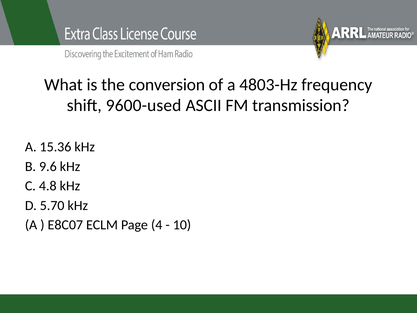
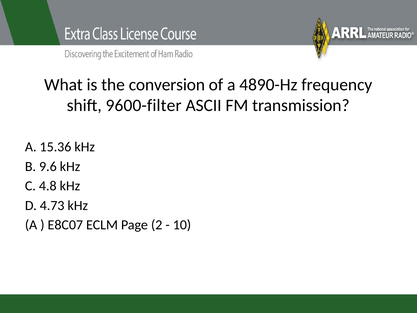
4803-Hz: 4803-Hz -> 4890-Hz (268, 85)
9600-used: 9600-used -> 9600-filter (144, 105)
5.70: 5.70 -> 4.73 (52, 205)
4: 4 -> 2 (157, 225)
